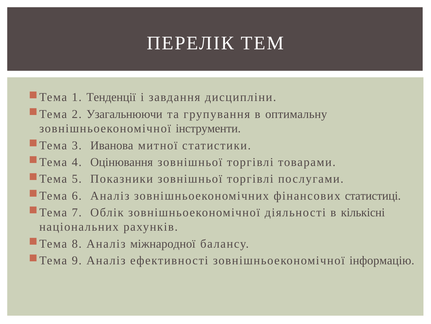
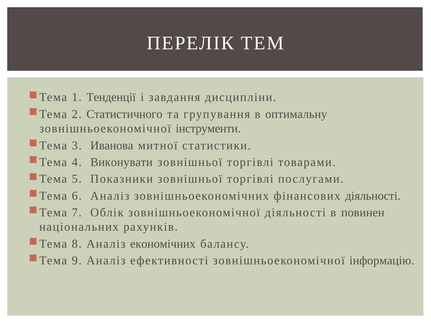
Узагальнюючи: Узагальнюючи -> Статистичного (124, 114)
Оцінювання: Оцінювання -> Виконувати (122, 162)
фінансових статистиці: статистиці -> діяльності (373, 195)
кількісні: кількісні -> повинен (363, 212)
міжнародної: міжнародної -> економічних (163, 243)
